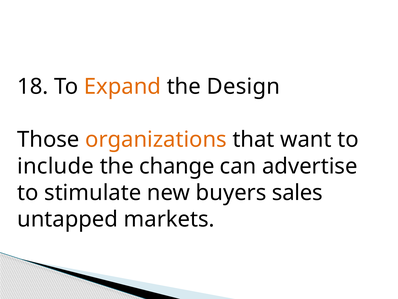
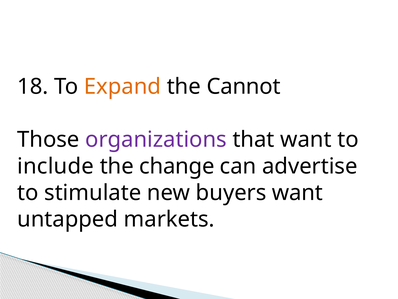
Design: Design -> Cannot (244, 86)
organizations colour: orange -> purple (156, 139)
buyers sales: sales -> want (297, 193)
